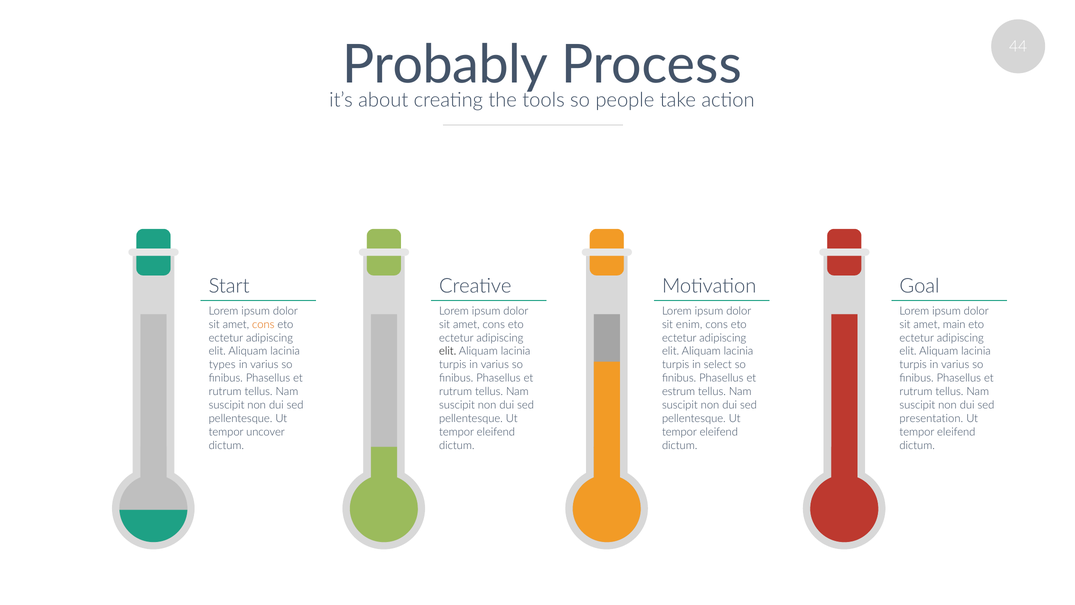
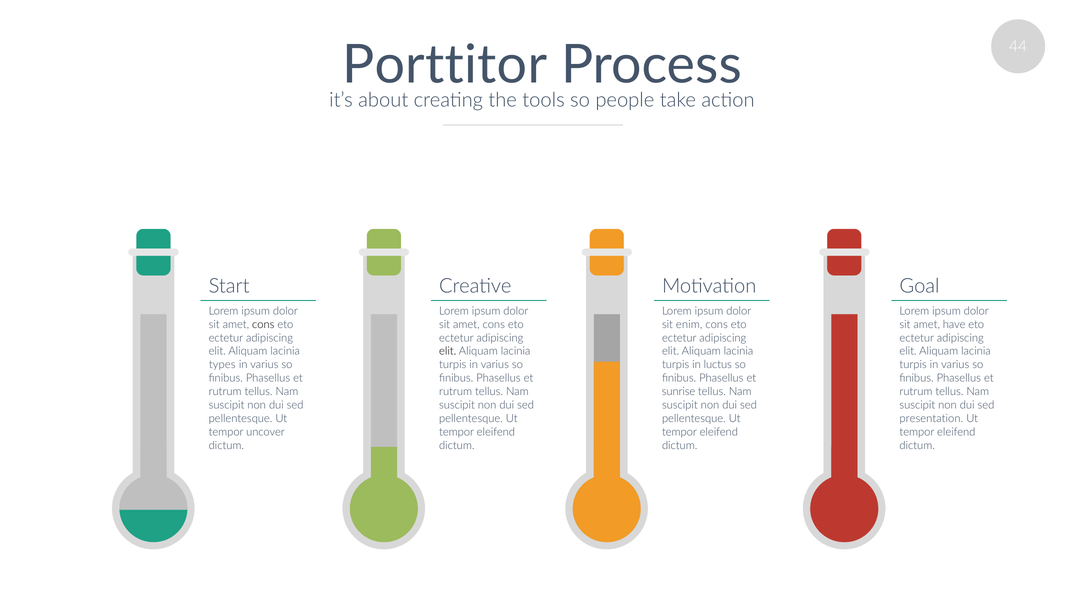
Probably: Probably -> Porttitor (445, 65)
cons colour: orange -> black (263, 324)
main: main -> have (954, 324)
select: select -> luctus (718, 365)
estrum: estrum -> sunrise (679, 391)
